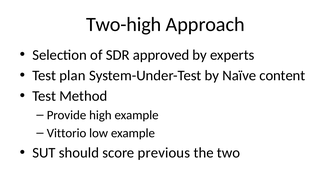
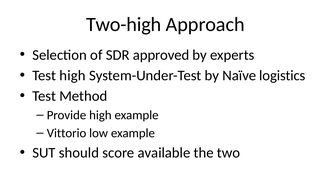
Test plan: plan -> high (73, 76)
content: content -> logistics (282, 76)
previous: previous -> available (164, 153)
